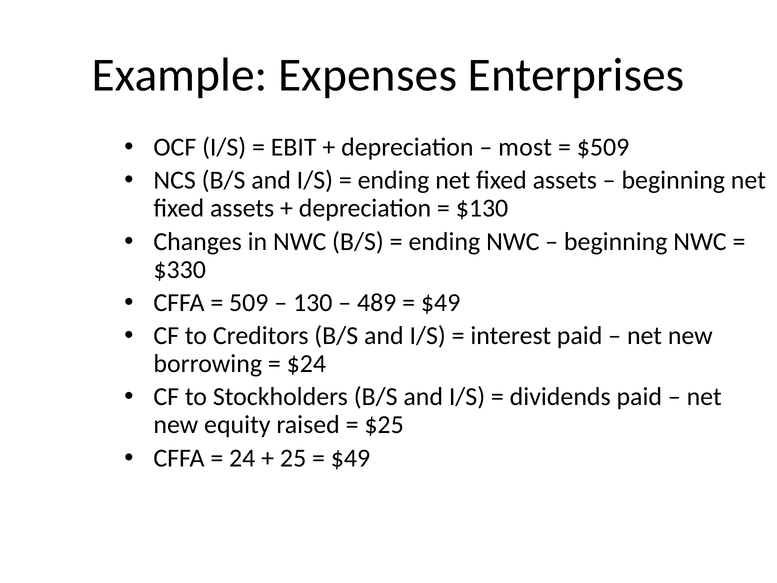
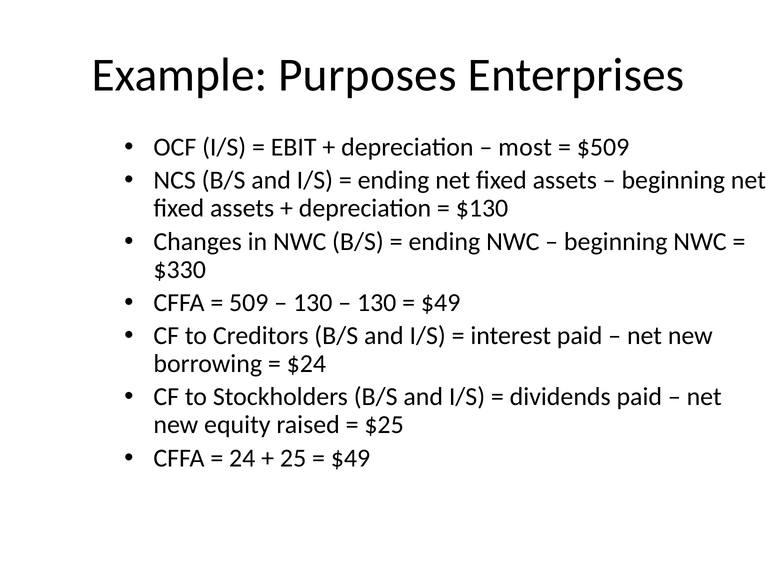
Expenses: Expenses -> Purposes (368, 75)
489: 489 -> 130 (377, 303)
